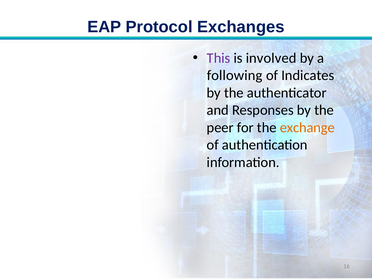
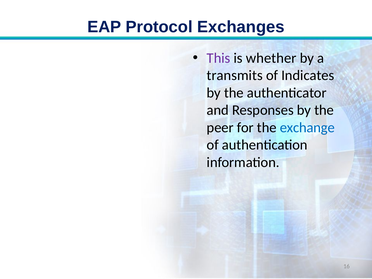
involved: involved -> whether (271, 58)
following: following -> transmits (235, 75)
exchange colour: orange -> blue (307, 128)
